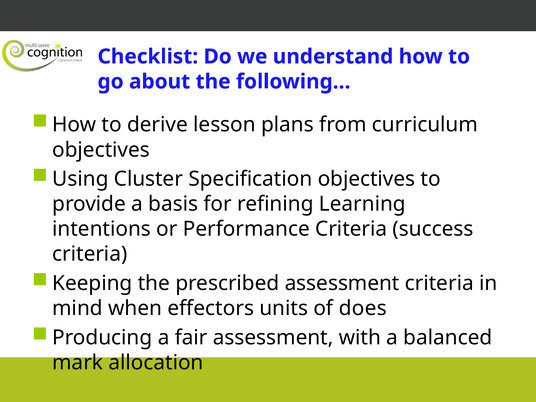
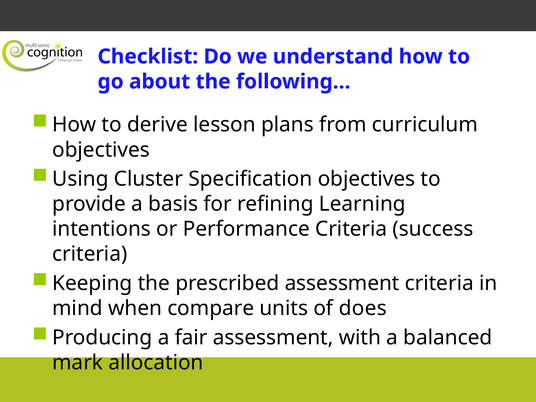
effectors: effectors -> compare (211, 308)
